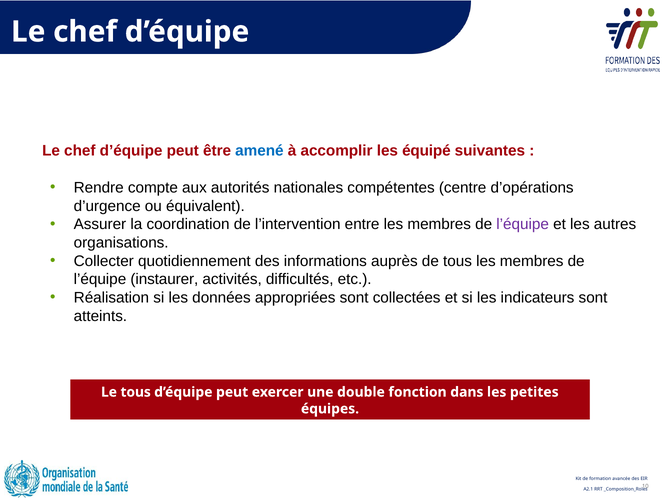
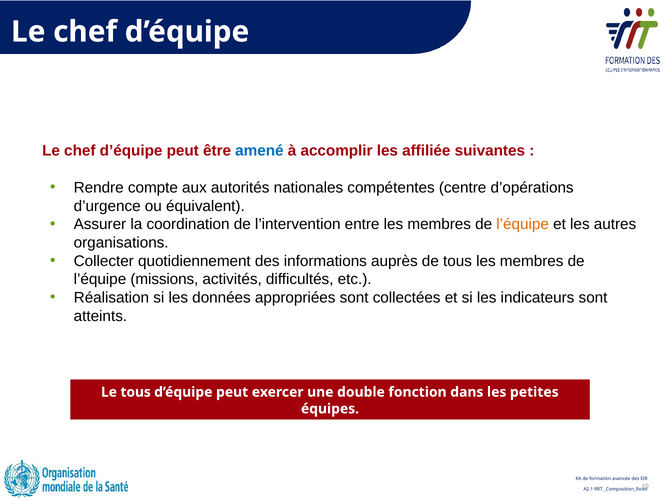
équipé: équipé -> affiliée (426, 151)
l’équipe colour: purple -> orange (523, 224)
instaurer: instaurer -> missions (164, 279)
